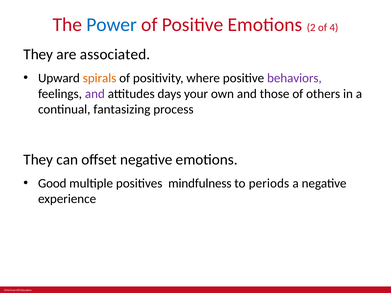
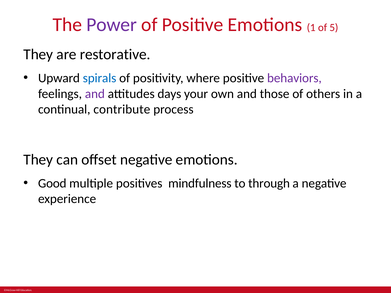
Power colour: blue -> purple (112, 25)
2: 2 -> 1 (311, 28)
4: 4 -> 5 (334, 28)
associated: associated -> restorative (115, 54)
spirals colour: orange -> blue (100, 78)
fantasizing: fantasizing -> contribute (122, 110)
periods: periods -> through (269, 183)
